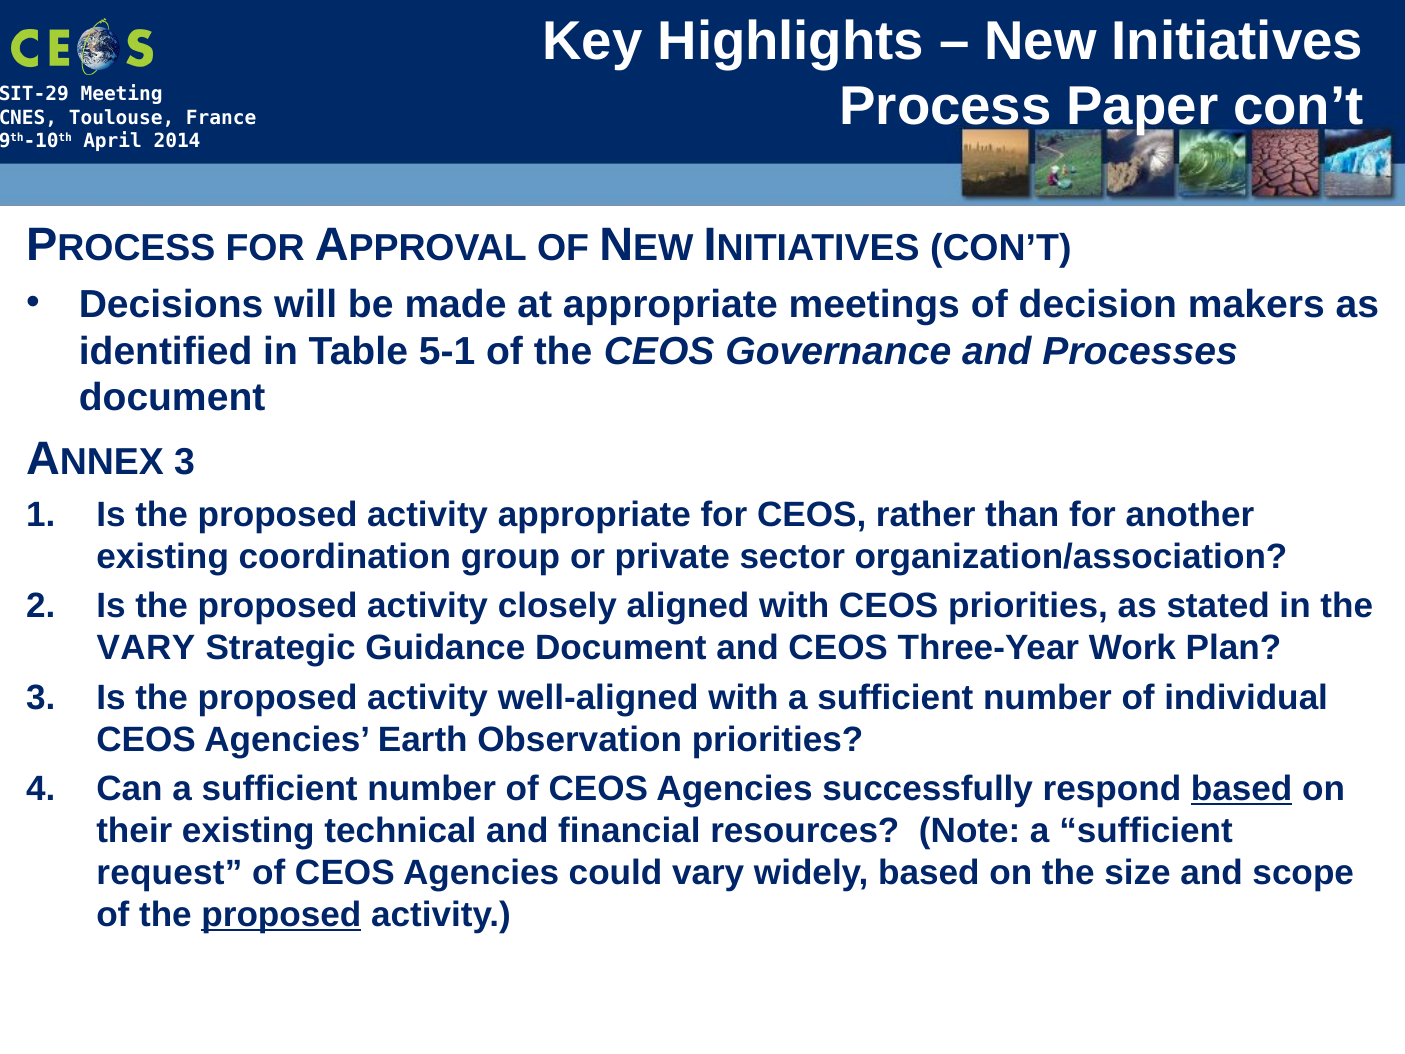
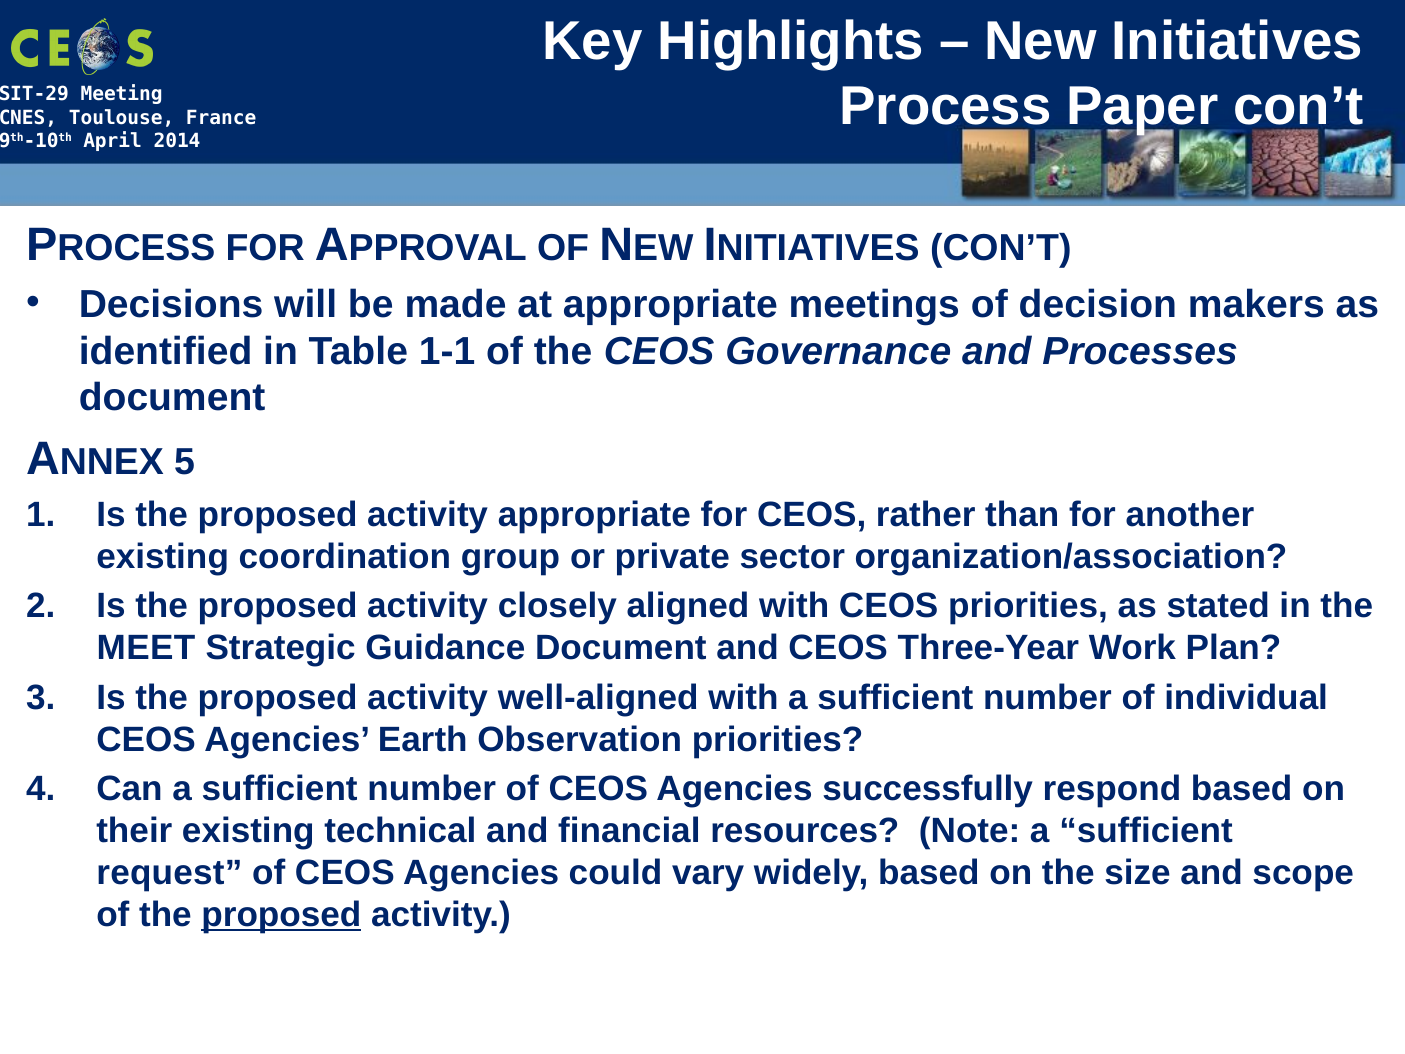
5-1: 5-1 -> 1-1 (447, 351)
3: 3 -> 5 (185, 462)
VARY: VARY -> MEET (146, 648)
based underline: present -> none (1242, 789)
